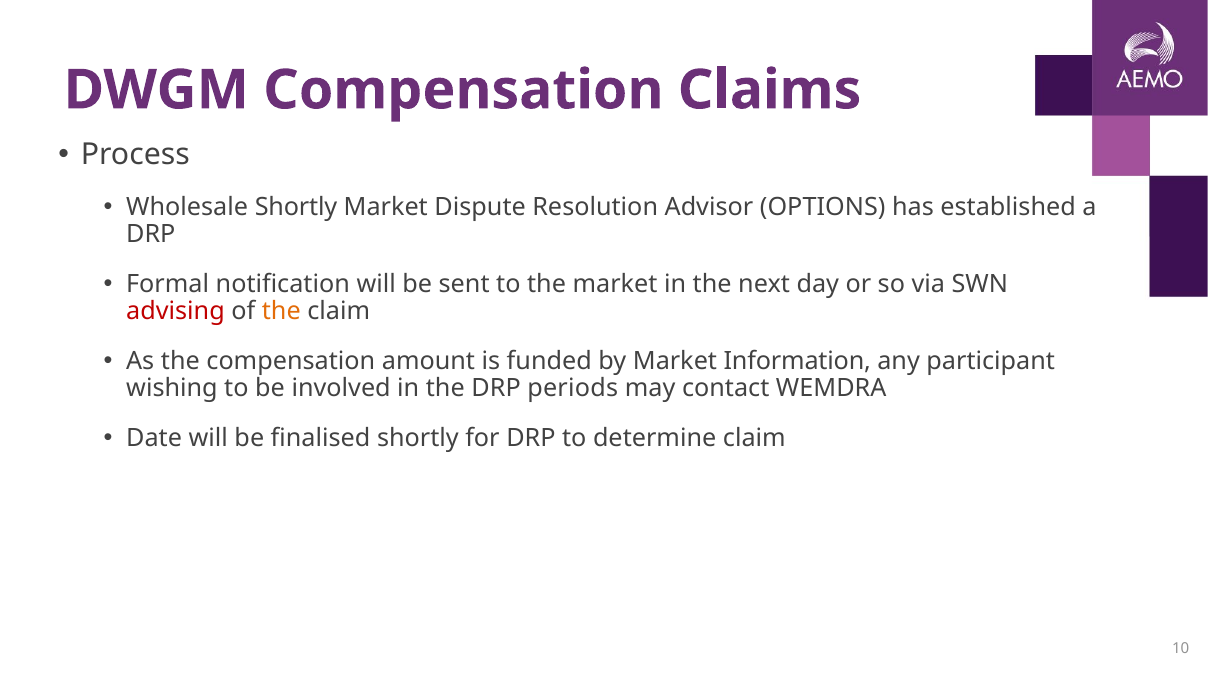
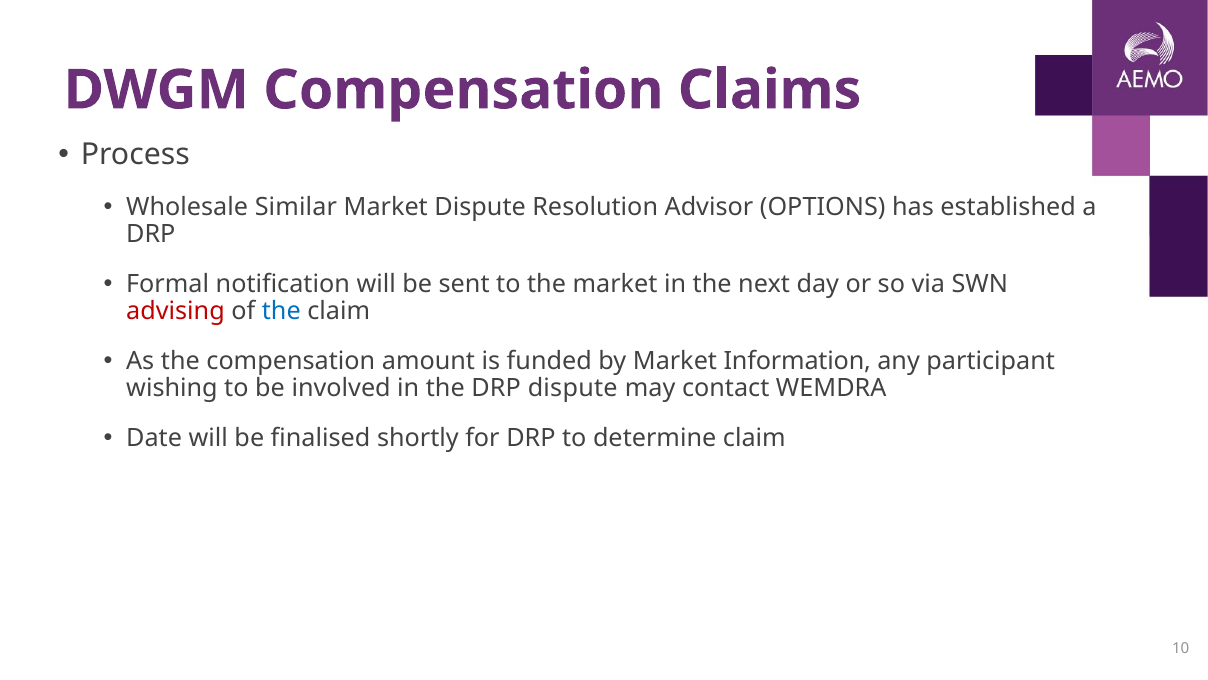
Wholesale Shortly: Shortly -> Similar (296, 207)
the colour: orange -> blue (281, 311)
DRP periods: periods -> dispute (573, 388)
